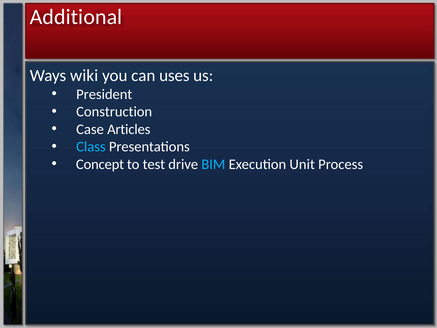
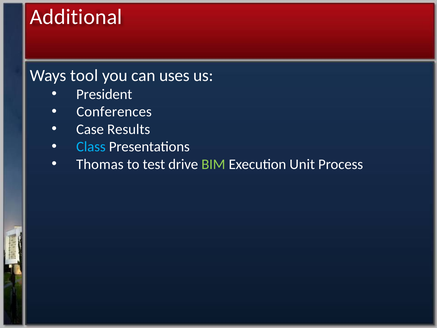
wiki: wiki -> tool (84, 75)
Construction: Construction -> Conferences (114, 112)
Articles: Articles -> Results (129, 129)
Concept: Concept -> Thomas (100, 164)
BIM colour: light blue -> light green (213, 164)
